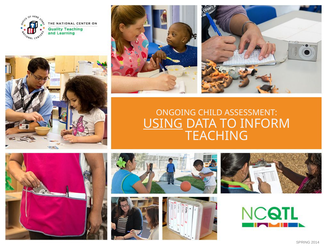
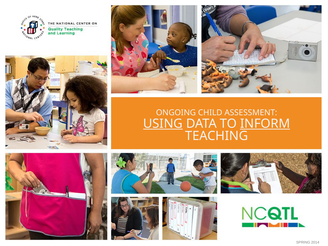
INFORM underline: none -> present (265, 124)
